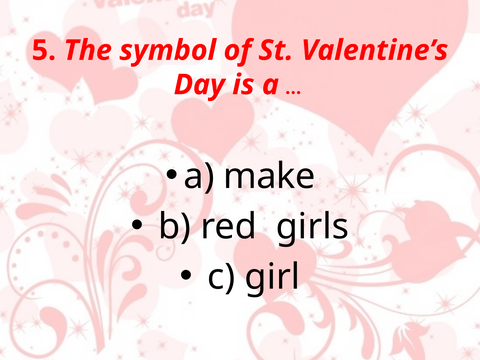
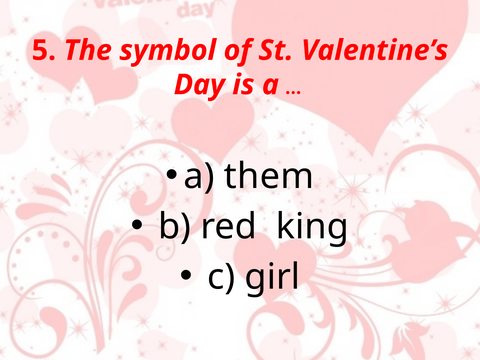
make: make -> them (269, 176)
girls: girls -> king (312, 227)
